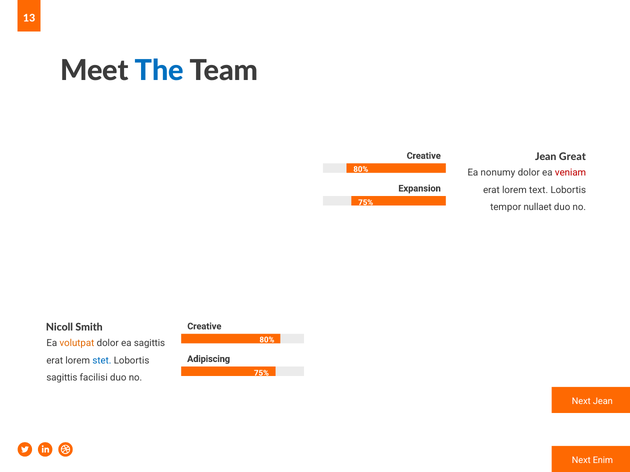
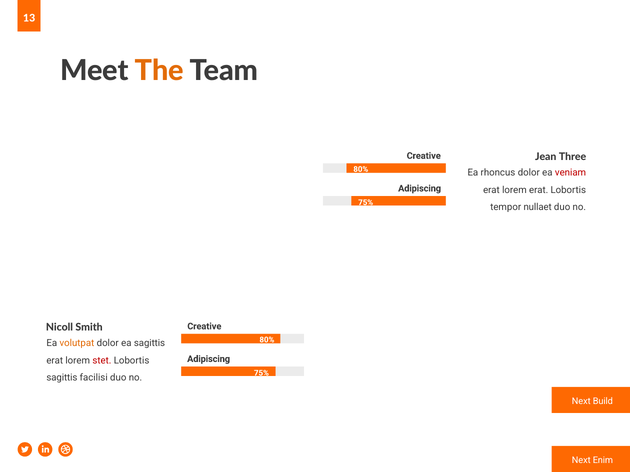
The colour: blue -> orange (159, 71)
Great: Great -> Three (573, 157)
nonumy: nonumy -> rhoncus (498, 173)
Expansion: Expansion -> Adipiscing (420, 189)
lorem text: text -> erat (539, 190)
stet colour: blue -> red (102, 361)
Next Jean: Jean -> Build (603, 402)
